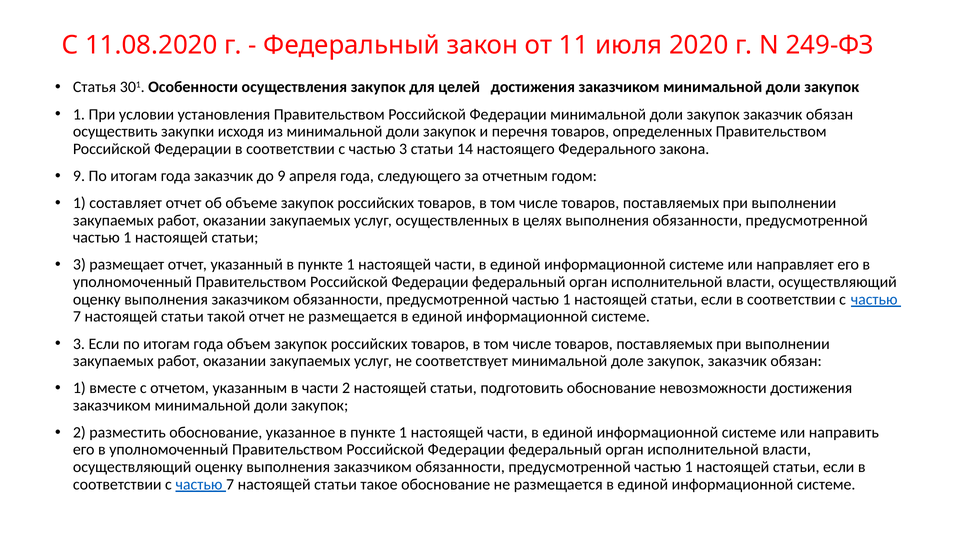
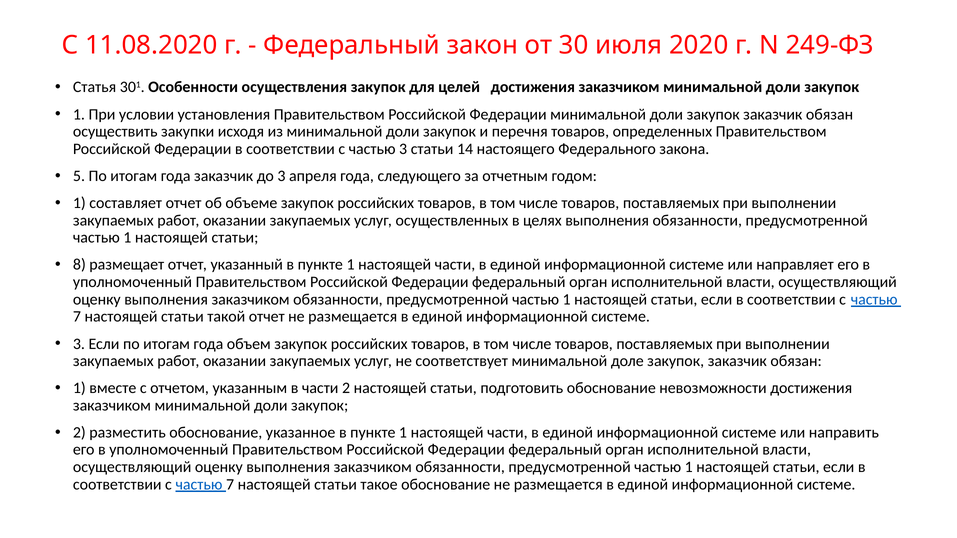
11: 11 -> 30 (574, 45)
9: 9 -> 5 (79, 176)
до 9: 9 -> 3 (281, 176)
3: 3 -> 8 (79, 265)
